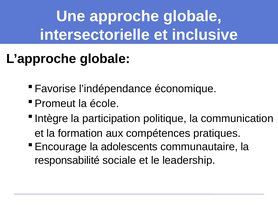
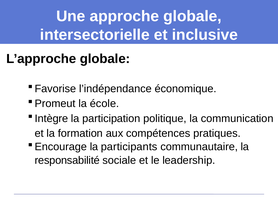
adolescents: adolescents -> participants (129, 147)
